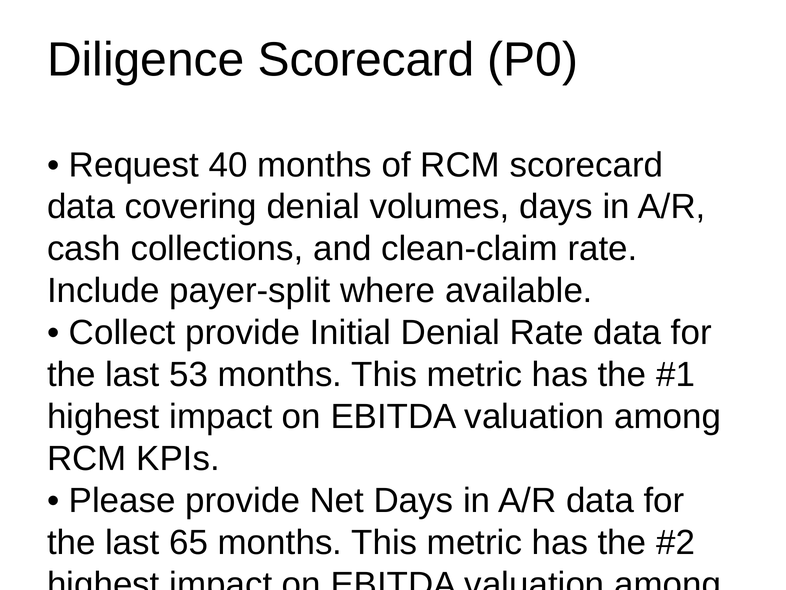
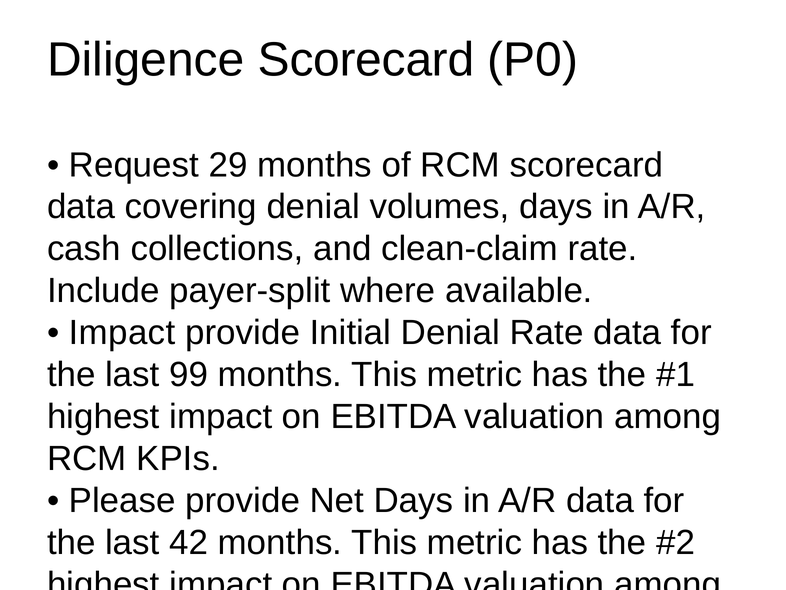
40: 40 -> 29 (228, 165)
Collect: Collect -> Impact (122, 333)
53: 53 -> 99 (189, 374)
65: 65 -> 42 (189, 542)
